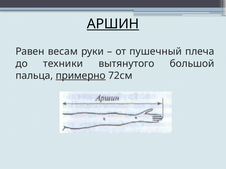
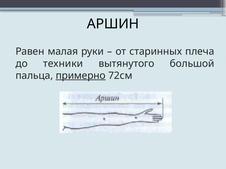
АРШИН underline: present -> none (113, 24)
весам: весам -> малая (63, 52)
пушечный: пушечный -> старинных (156, 52)
